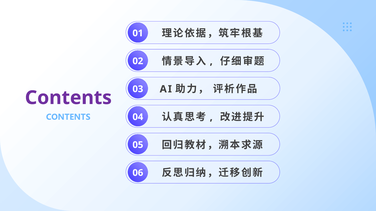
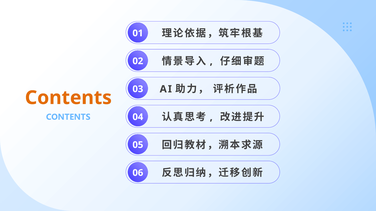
Contents colour: purple -> orange (68, 98)
